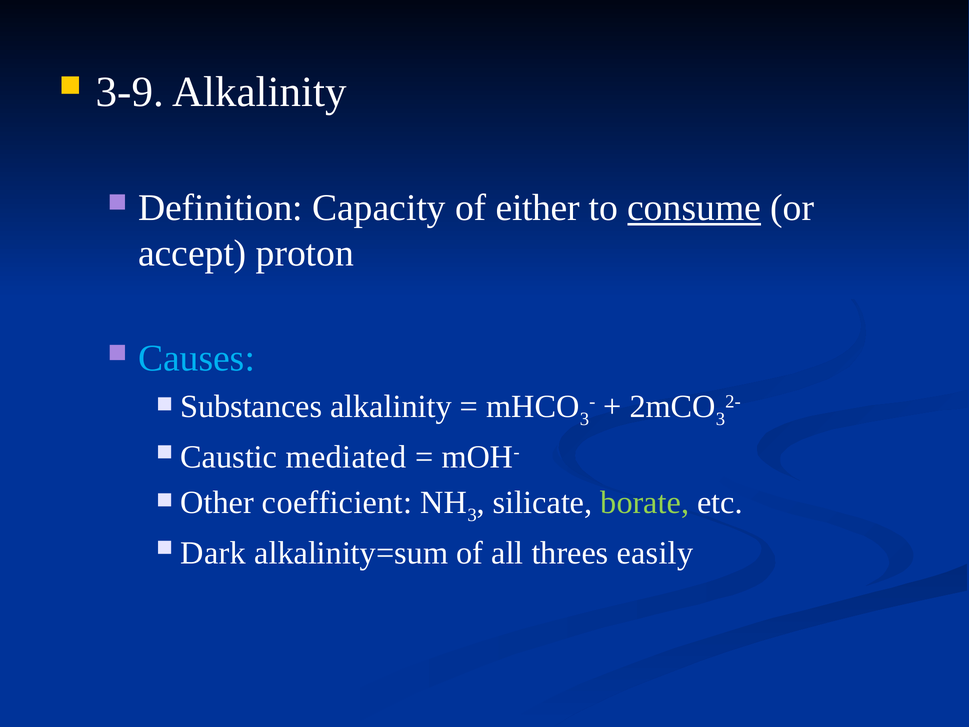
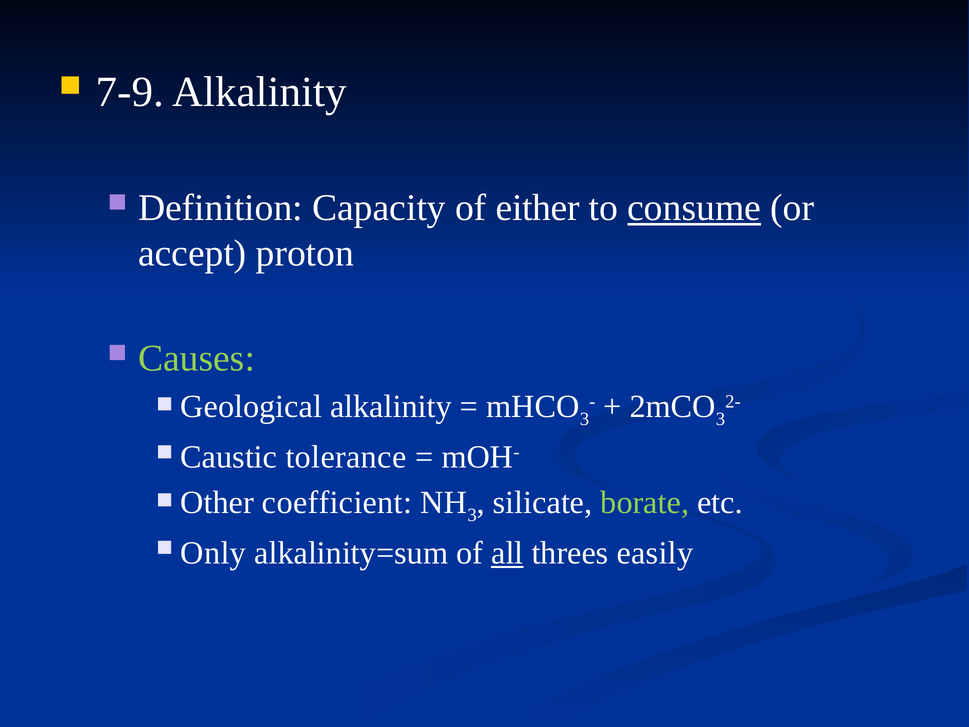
3-9: 3-9 -> 7-9 (130, 92)
Causes colour: light blue -> light green (197, 358)
Substances: Substances -> Geological (251, 406)
mediated: mediated -> tolerance (346, 457)
Dark: Dark -> Only (213, 553)
all underline: none -> present (507, 553)
